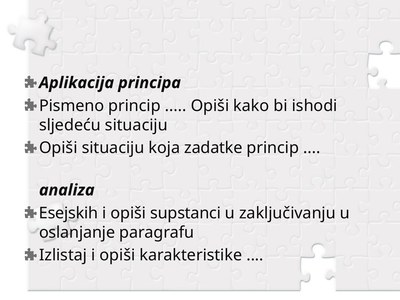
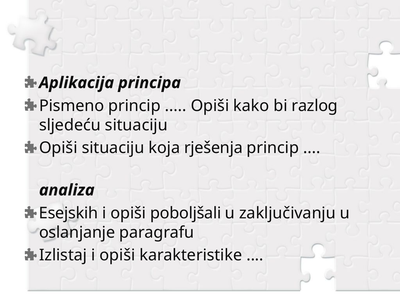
ishodi: ishodi -> razlog (315, 106)
zadatke: zadatke -> rješenja (213, 148)
supstanci: supstanci -> poboljšali (186, 213)
